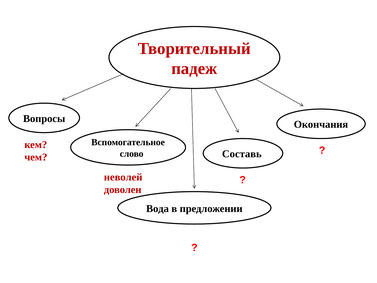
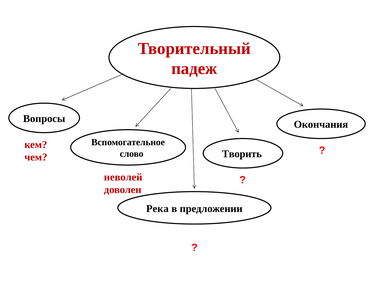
Составь: Составь -> Творить (242, 154)
Вода: Вода -> Река (157, 208)
